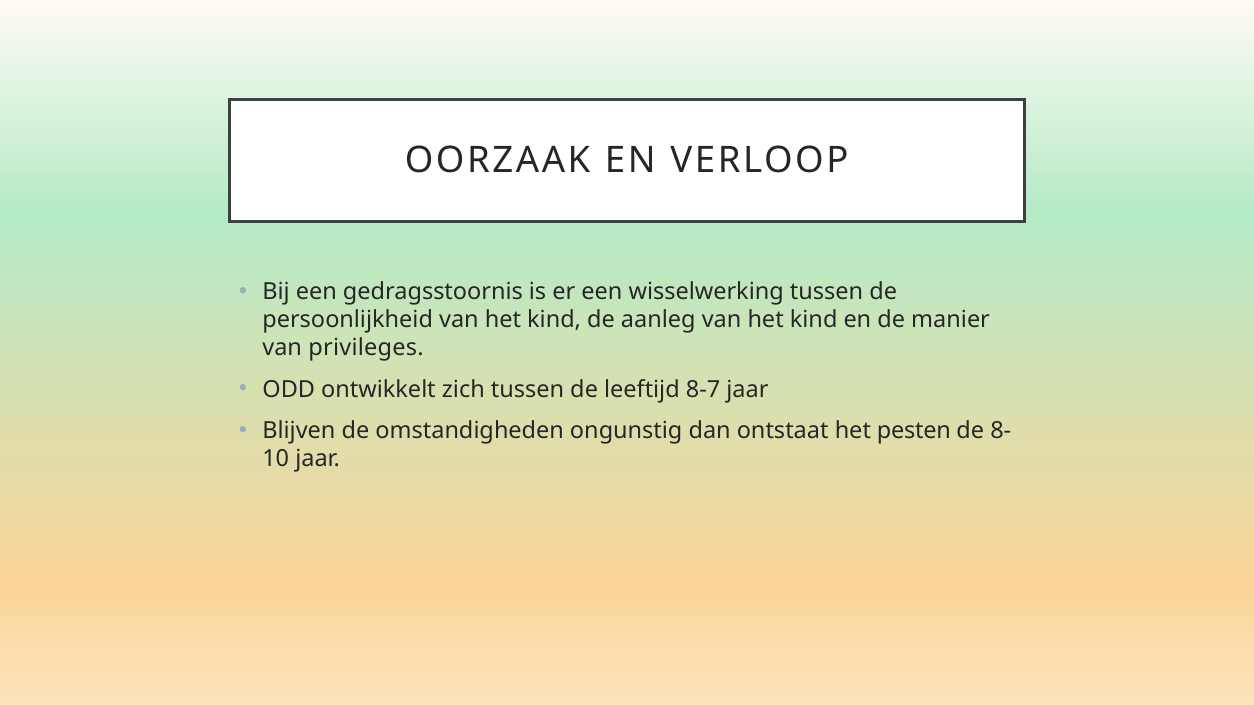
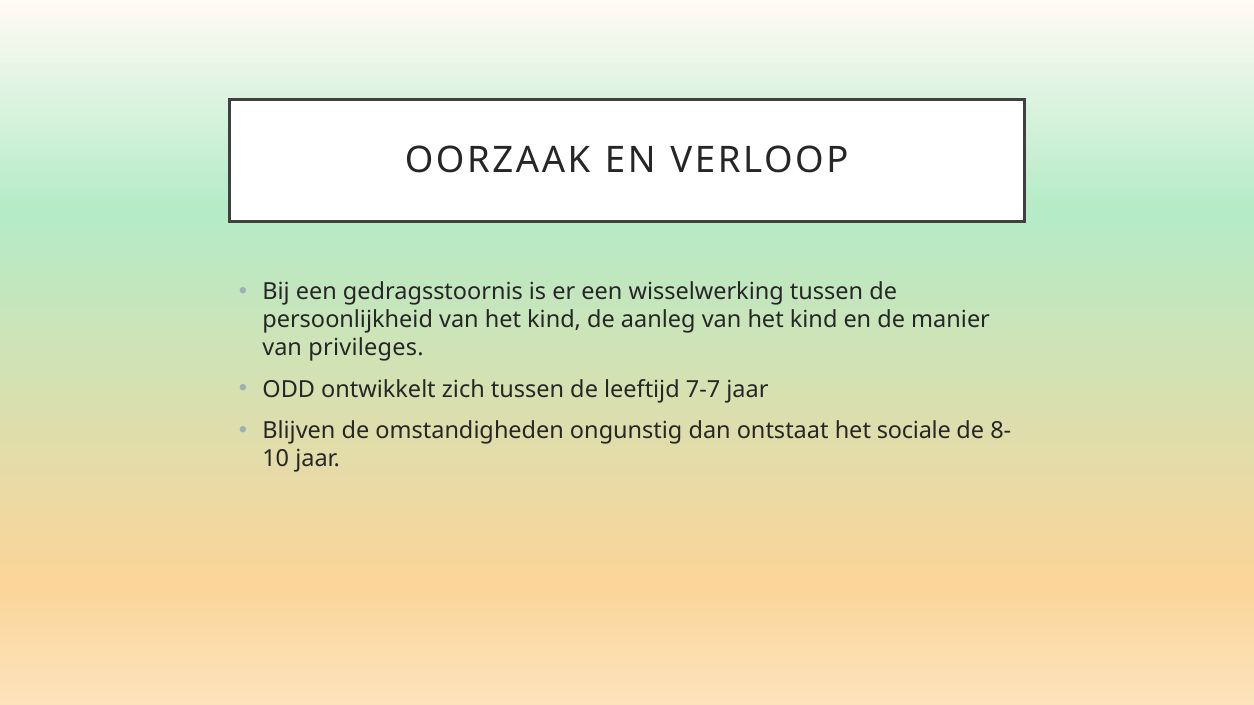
8-7: 8-7 -> 7-7 (703, 390)
pesten: pesten -> sociale (914, 431)
